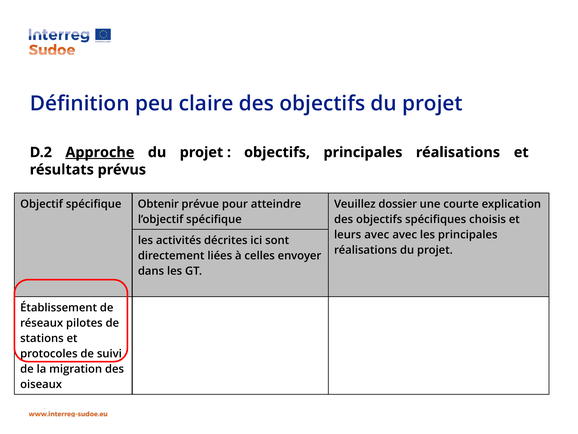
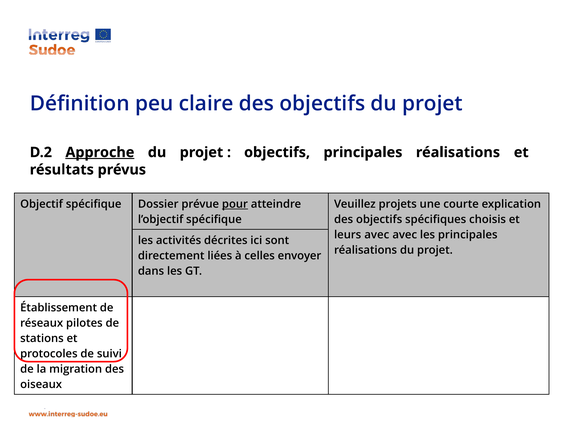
Obtenir: Obtenir -> Dossier (158, 204)
pour underline: none -> present (235, 204)
dossier: dossier -> projets (398, 204)
